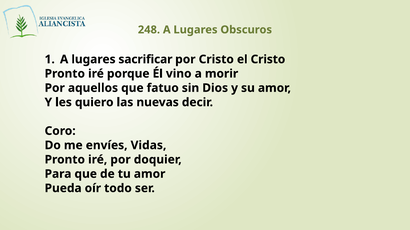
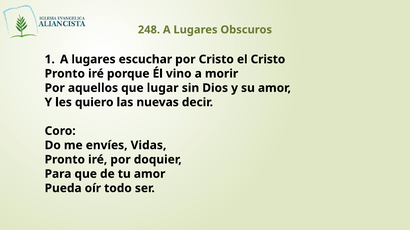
sacrificar: sacrificar -> escuchar (145, 59)
fatuo: fatuo -> lugar (163, 88)
